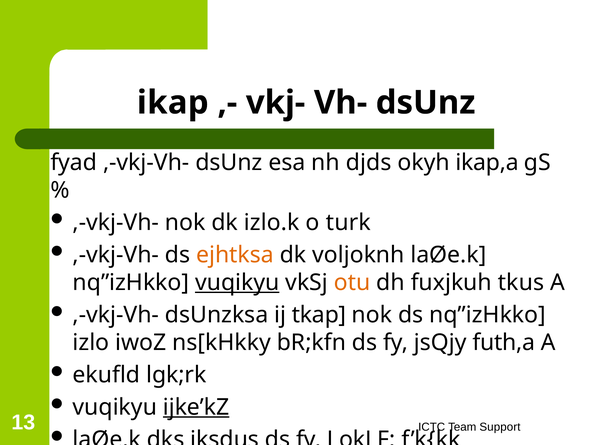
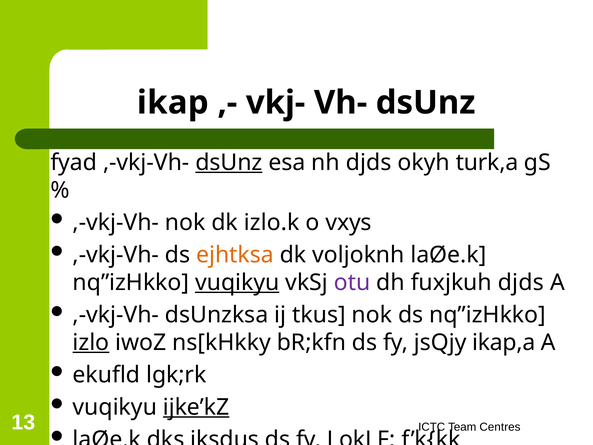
dsUnz underline: none -> present (229, 162)
ikap,a: ikap,a -> turk,a (487, 162)
turk: turk -> vxys (349, 222)
otu colour: orange -> purple (352, 282)
fuxjkuh tkus: tkus -> djds (521, 282)
tkap: tkap -> tkus (319, 315)
izlo underline: none -> present (91, 342)
futh,a: futh,a -> ikap,a (504, 342)
Support: Support -> Centres (500, 427)
